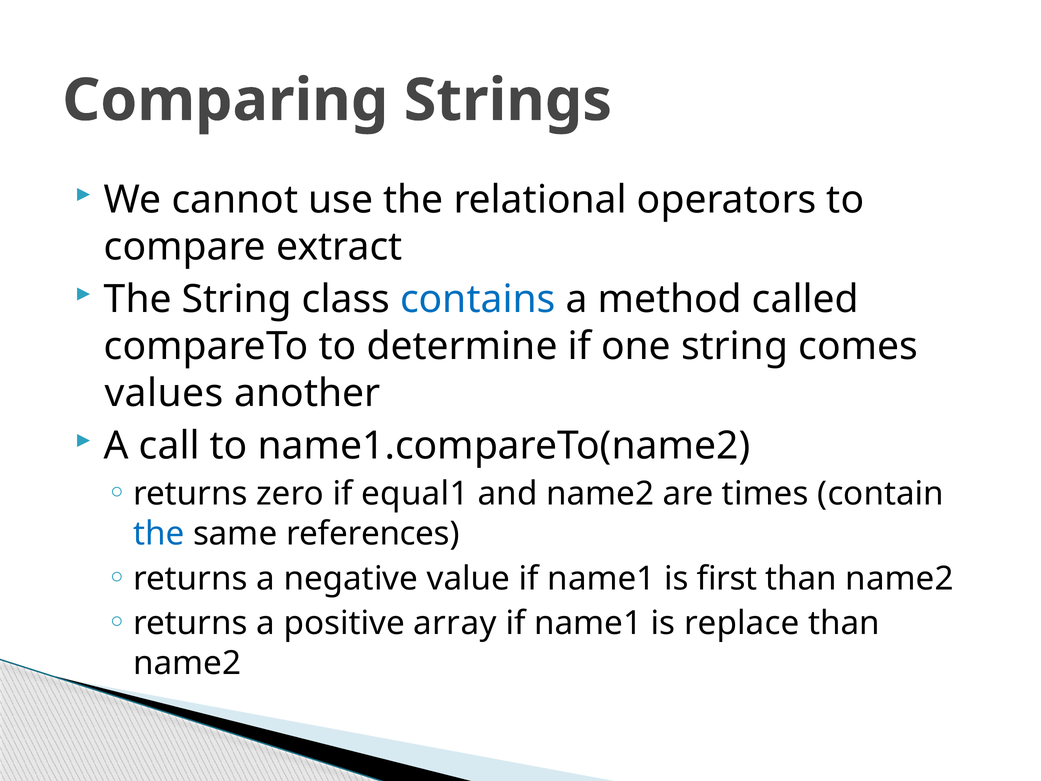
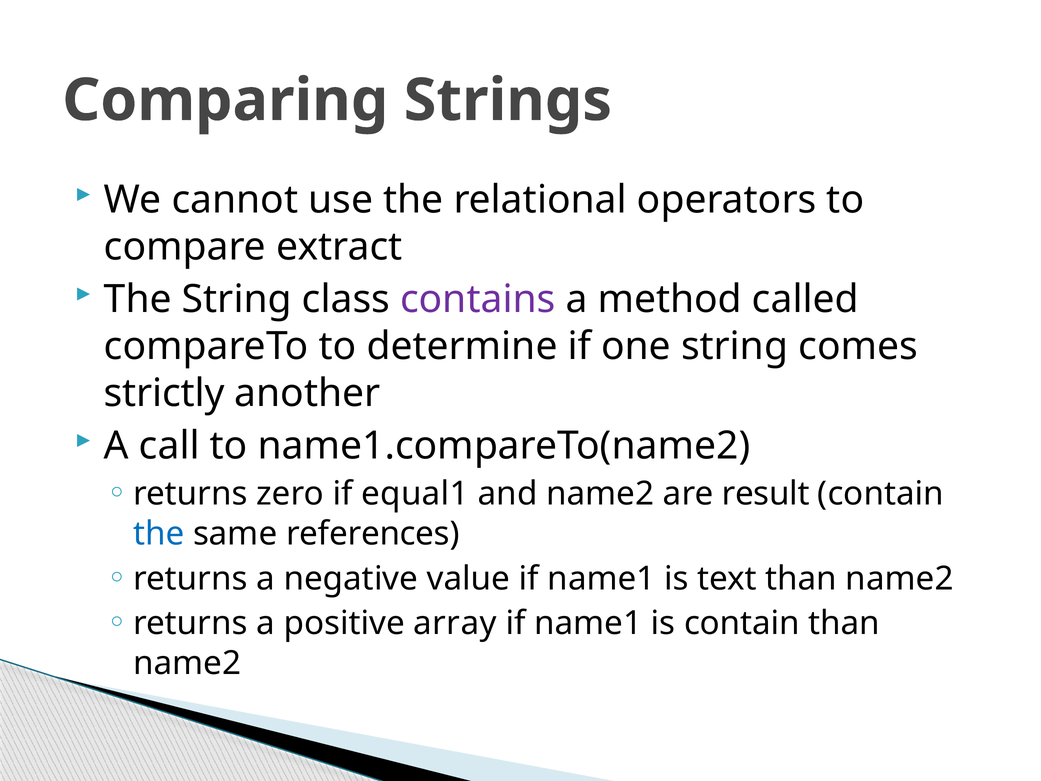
contains colour: blue -> purple (478, 299)
values: values -> strictly (164, 393)
times: times -> result (766, 494)
first: first -> text (727, 578)
is replace: replace -> contain (742, 623)
